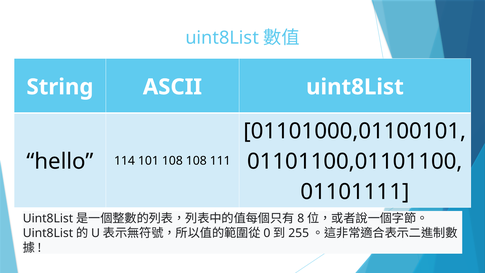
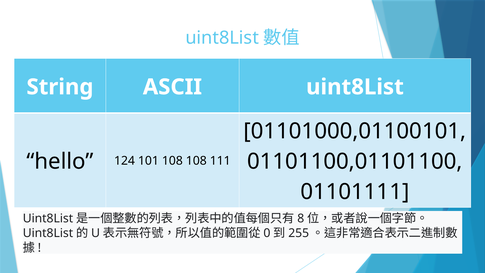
114: 114 -> 124 (125, 161)
